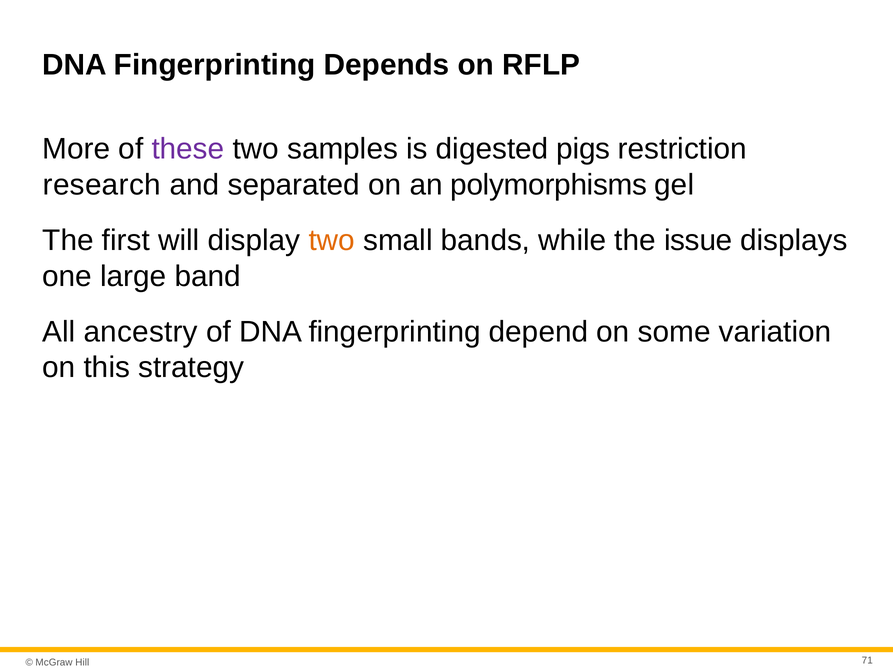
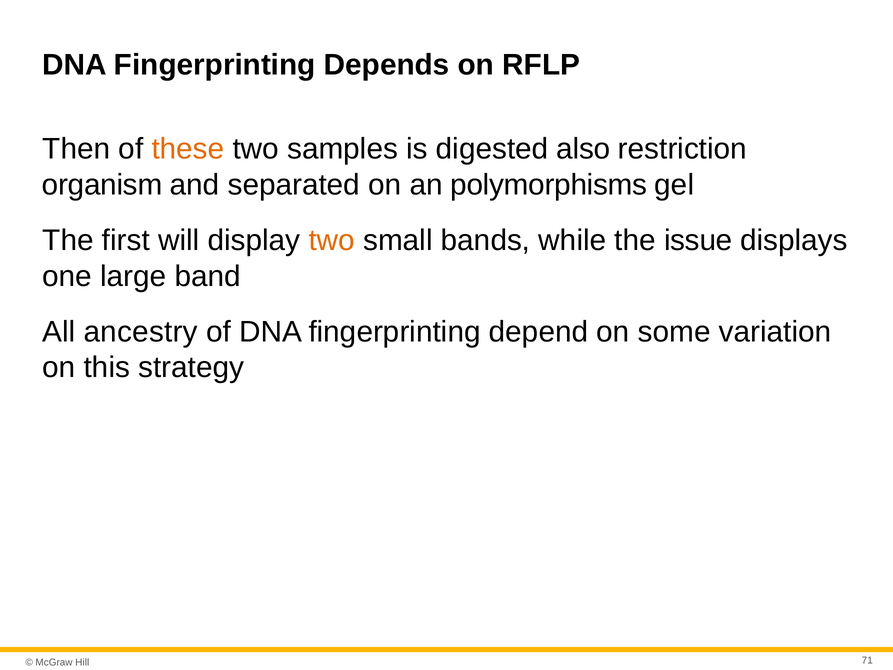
More: More -> Then (76, 149)
these colour: purple -> orange (188, 149)
pigs: pigs -> also (583, 149)
research: research -> organism (102, 185)
